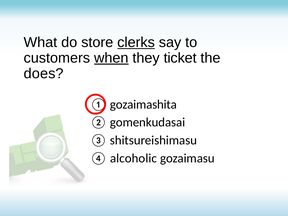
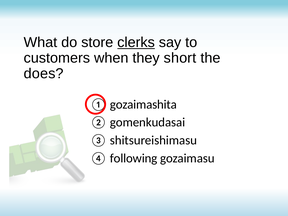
when underline: present -> none (111, 58)
ticket: ticket -> short (180, 58)
alcoholic: alcoholic -> following (134, 158)
